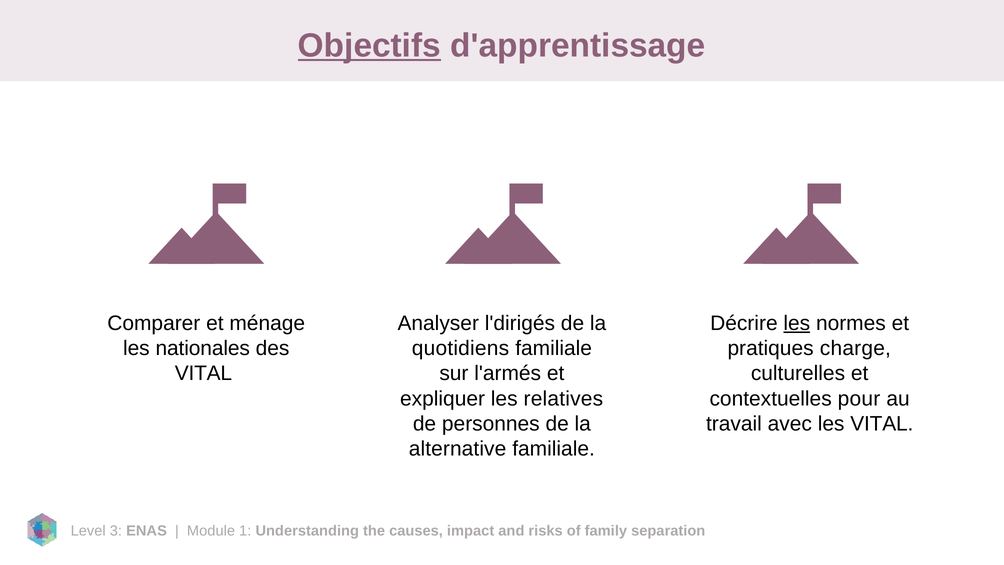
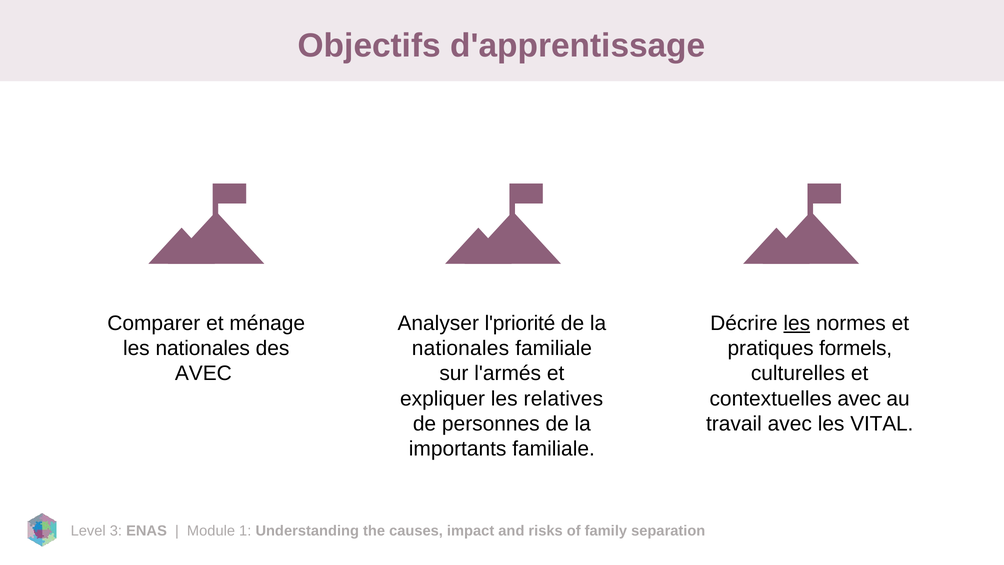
Objectifs underline: present -> none (369, 45)
l'dirigés: l'dirigés -> l'priorité (520, 323)
quotidiens: quotidiens -> nationales (460, 348)
charge: charge -> formels (856, 348)
VITAL: VITAL -> AVEC (203, 373)
contextuelles pour: pour -> avec (859, 398)
alternative: alternative -> importants (458, 449)
